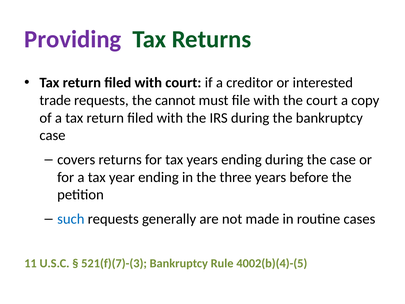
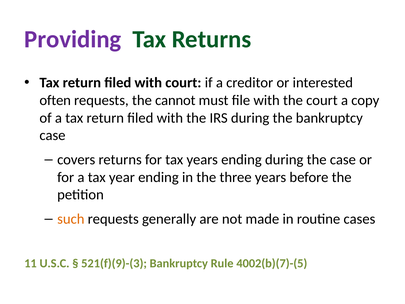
trade: trade -> often (55, 100)
such colour: blue -> orange (71, 219)
521(f)(7)-(3: 521(f)(7)-(3 -> 521(f)(9)-(3 (114, 263)
4002(b)(4)-(5: 4002(b)(4)-(5 -> 4002(b)(7)-(5 (272, 263)
